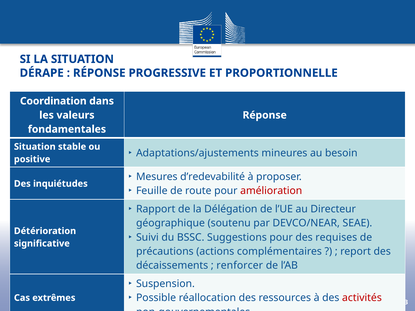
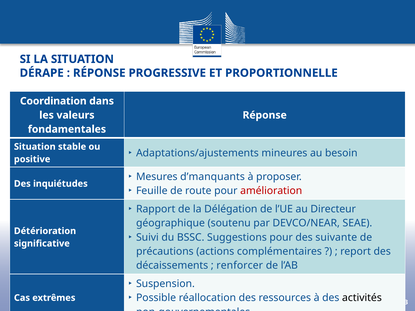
d’redevabilité: d’redevabilité -> d’manquants (213, 177)
requises: requises -> suivante (336, 237)
activités colour: red -> black (362, 298)
